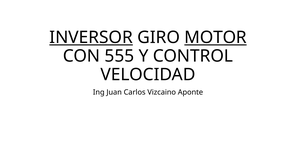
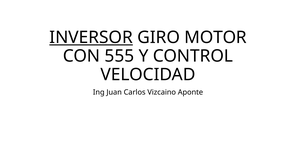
MOTOR underline: present -> none (216, 38)
